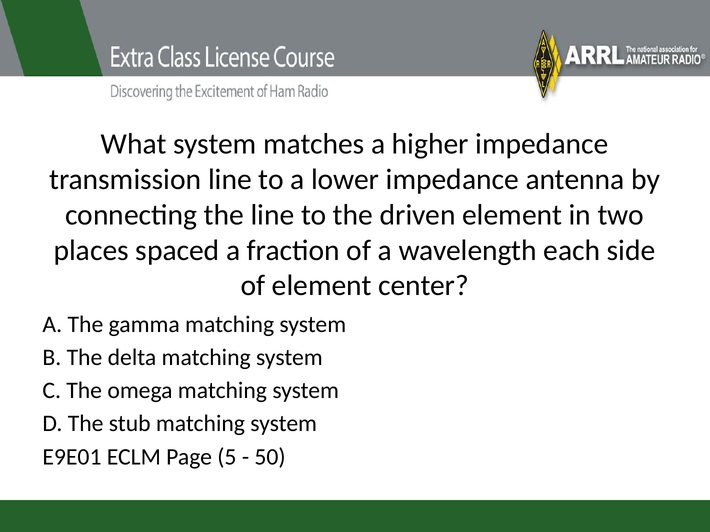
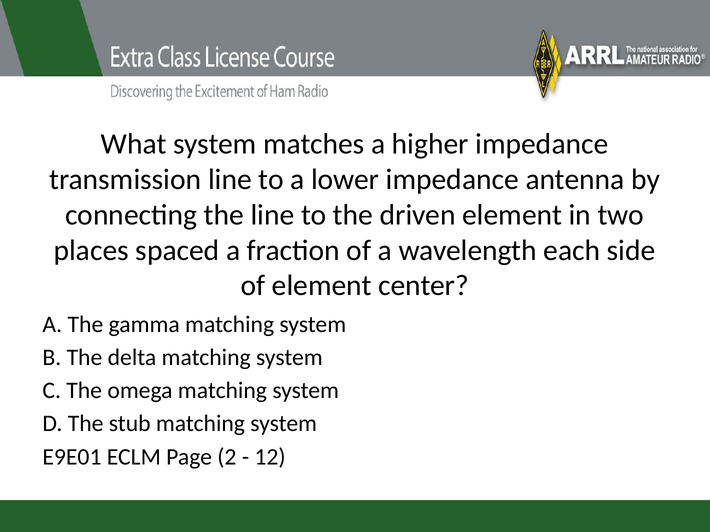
5: 5 -> 2 (227, 457)
50: 50 -> 12 (270, 457)
